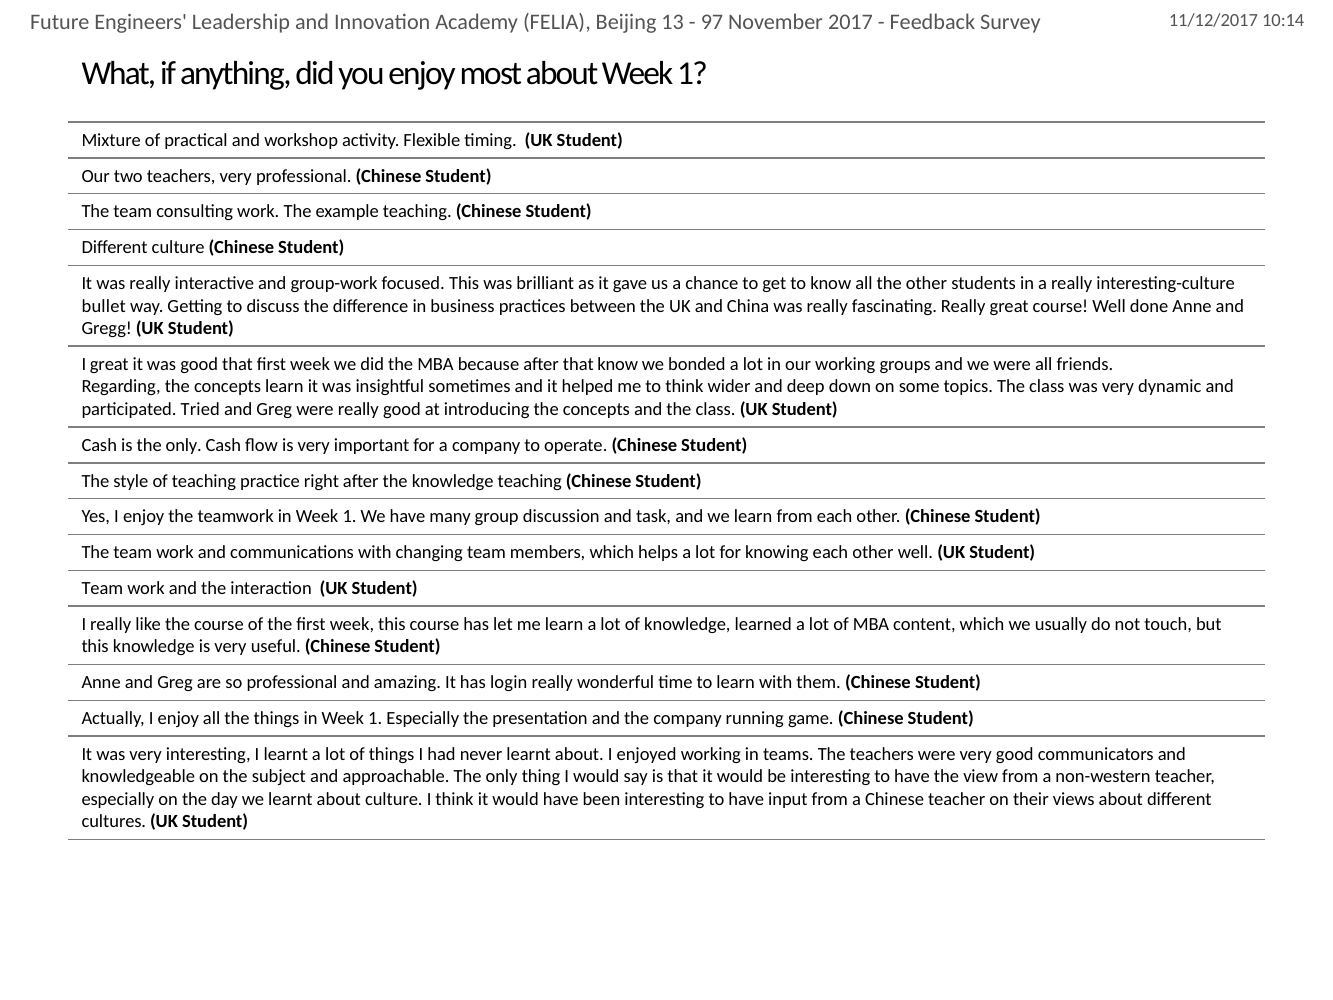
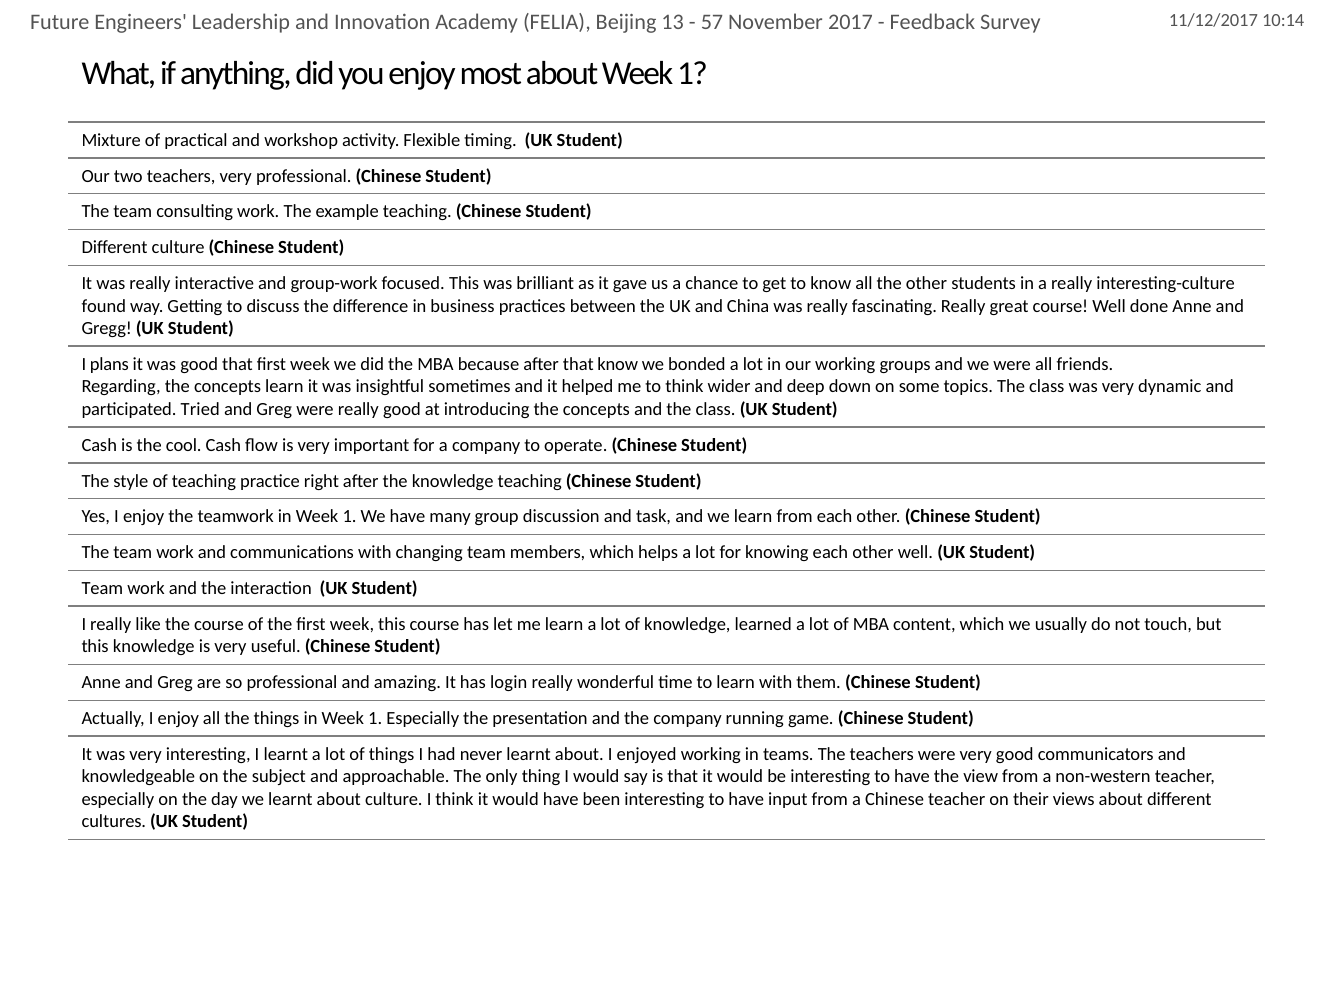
97: 97 -> 57 (712, 22)
bullet: bullet -> found (104, 306)
I great: great -> plans (109, 364)
is the only: only -> cool (184, 445)
